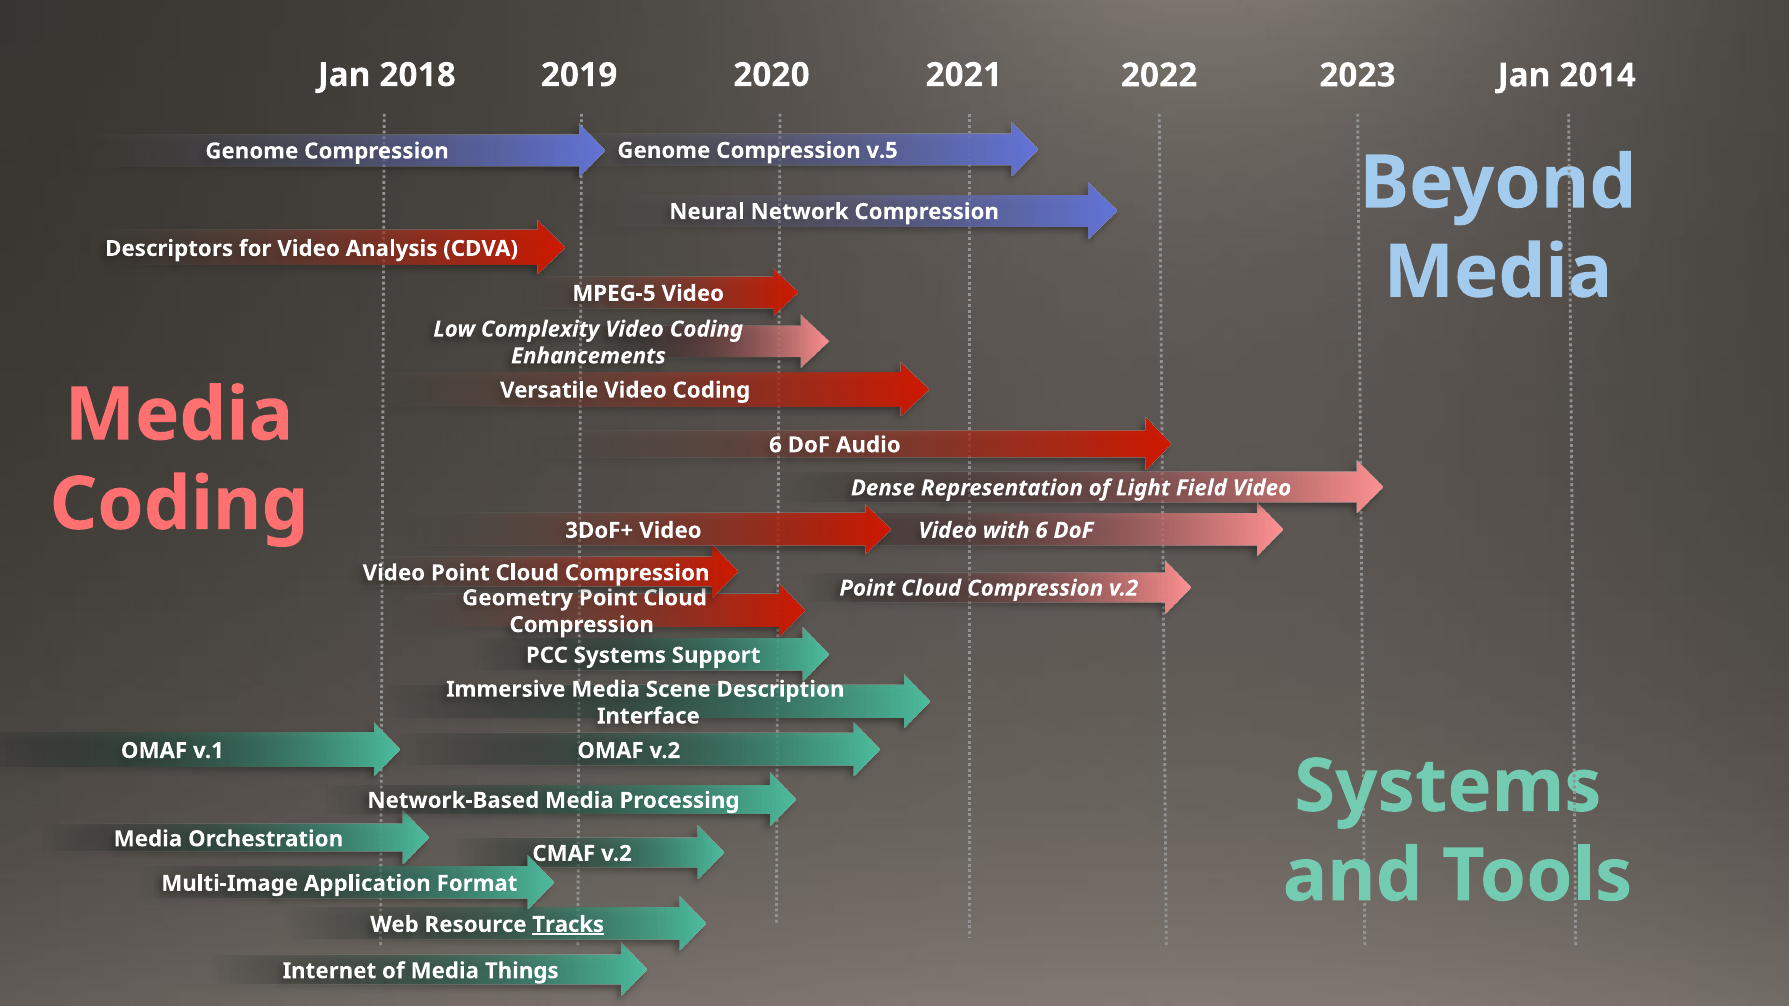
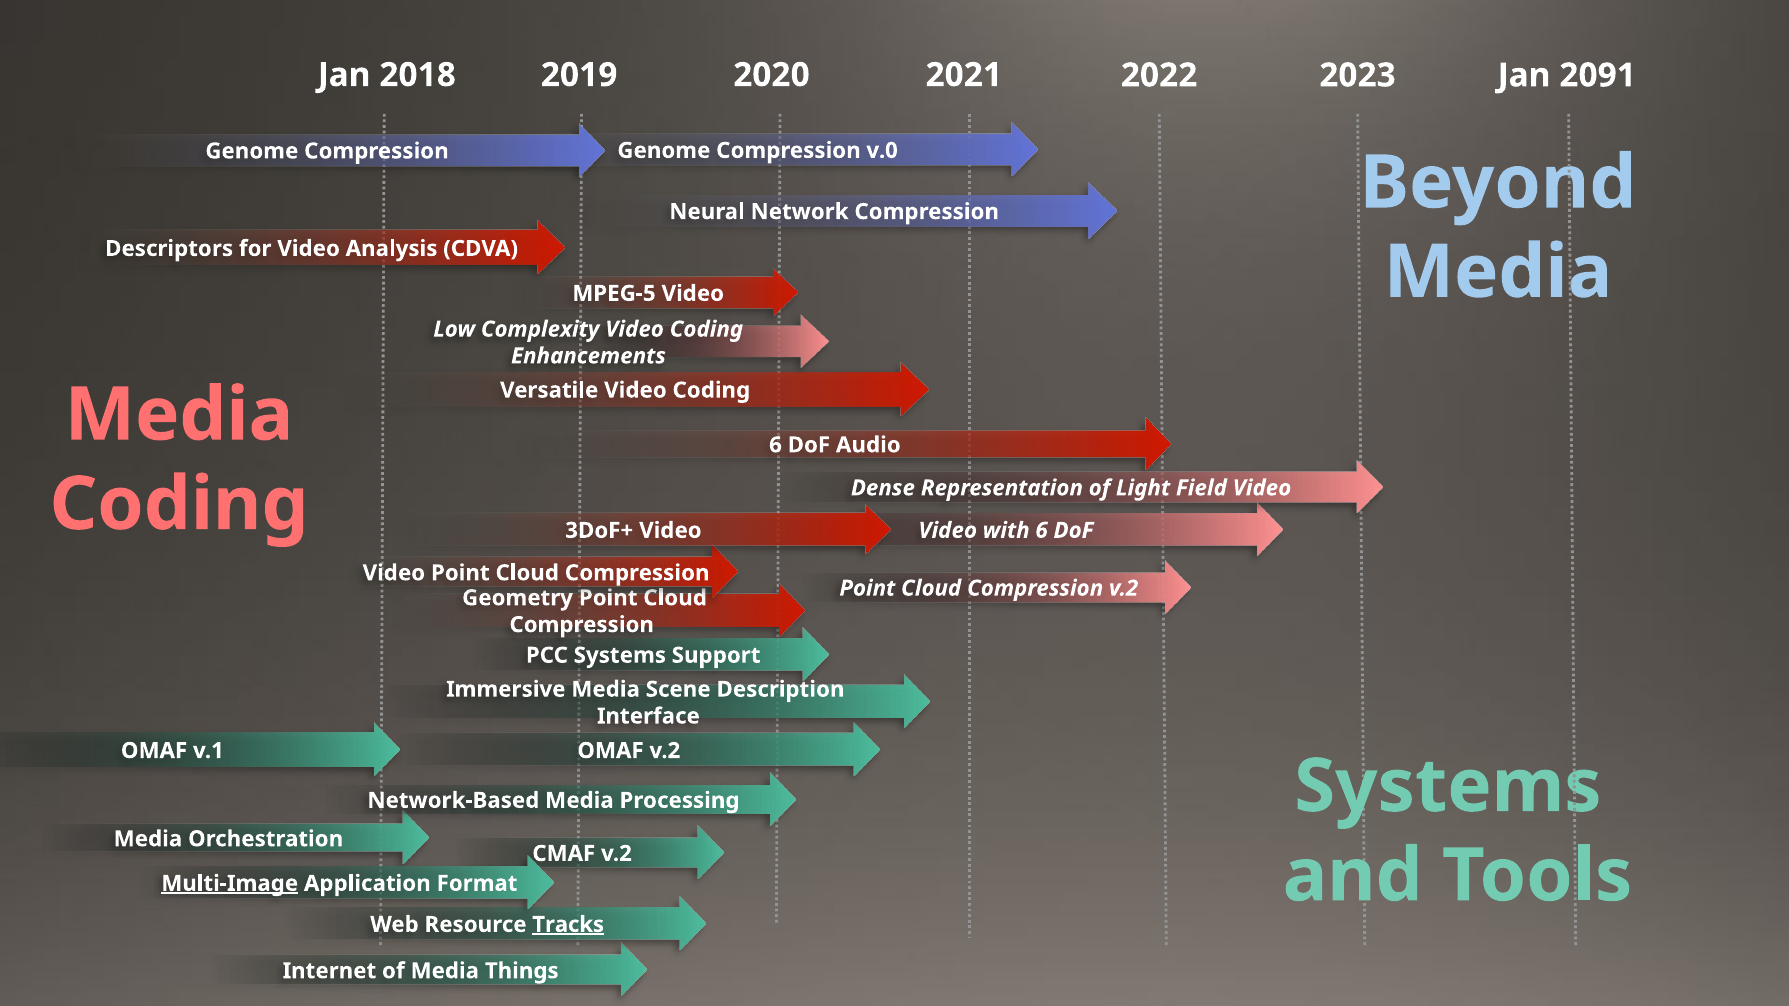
2014: 2014 -> 2091 (1598, 75)
v.5: v.5 -> v.0 (882, 151)
Multi-Image underline: none -> present (230, 884)
